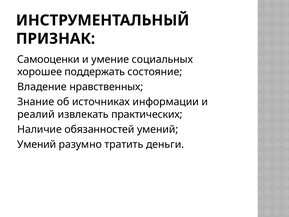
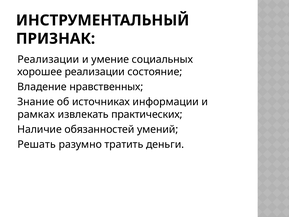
Самооценки: Самооценки -> Реализации (48, 59)
хорошее поддержать: поддержать -> реализации (95, 72)
реалий: реалий -> рамках (36, 114)
Умений: Умений -> Решать (37, 144)
